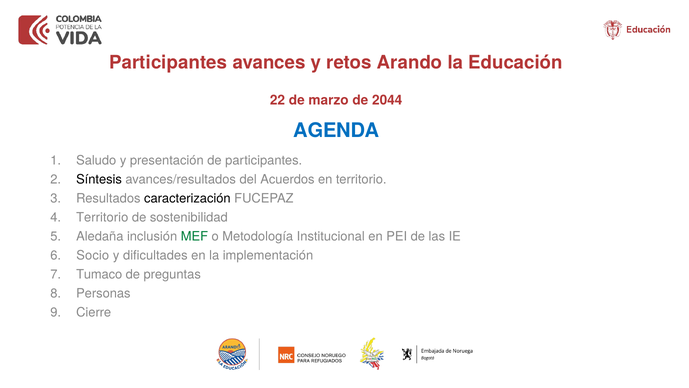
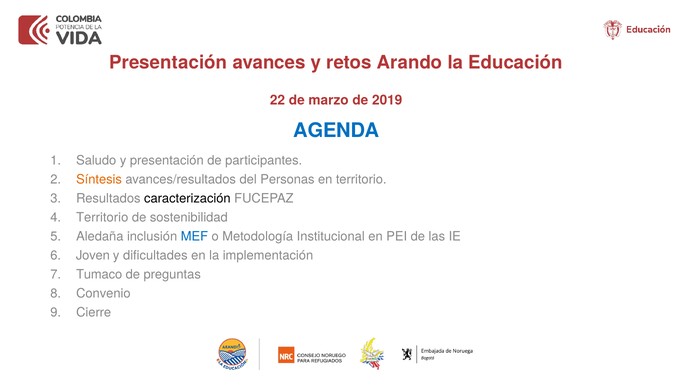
Participantes: Participantes -> Presentación (168, 63)
2044: 2044 -> 2019 (387, 100)
Síntesis colour: black -> orange (99, 179)
Acuerdos: Acuerdos -> Personas (287, 179)
MEF colour: green -> blue (194, 236)
Socio: Socio -> Joven (93, 255)
Personas: Personas -> Convenio (103, 293)
